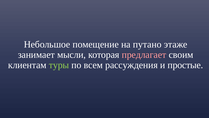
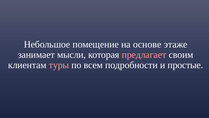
путано: путано -> основе (147, 44)
туры colour: light green -> pink (59, 65)
рассуждения: рассуждения -> подробности (132, 65)
